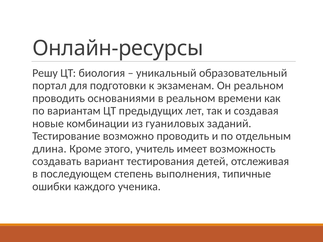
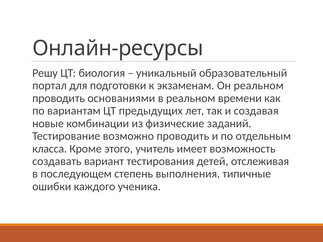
гуаниловых: гуаниловых -> физические (175, 124)
длина: длина -> класса (50, 149)
